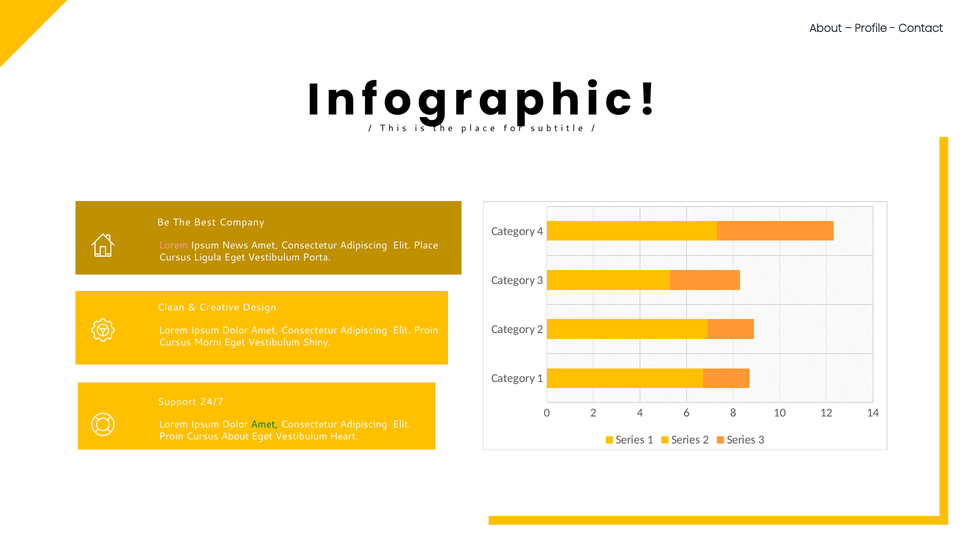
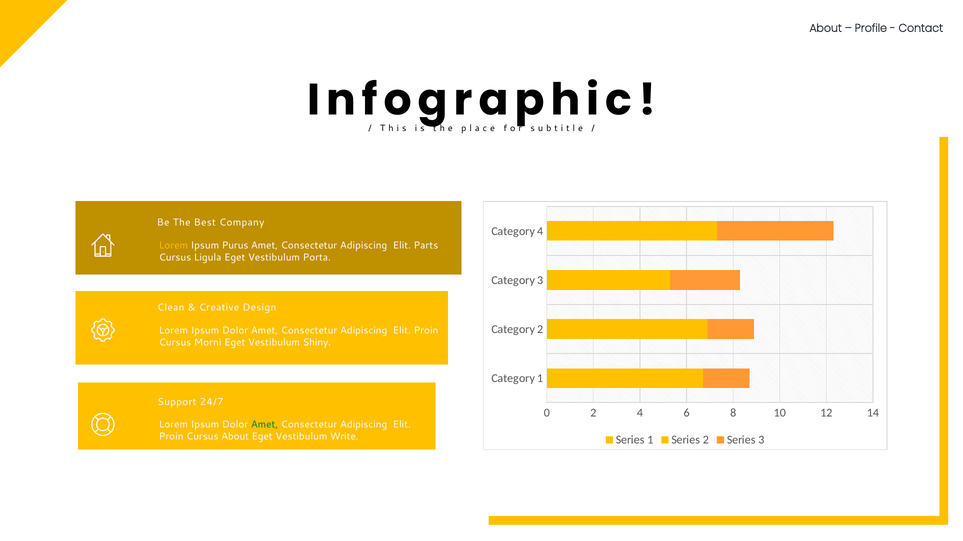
Lorem colour: pink -> yellow (173, 246)
News: News -> Purus (235, 246)
Place: Place -> Parts (426, 246)
Heart: Heart -> Write (344, 437)
